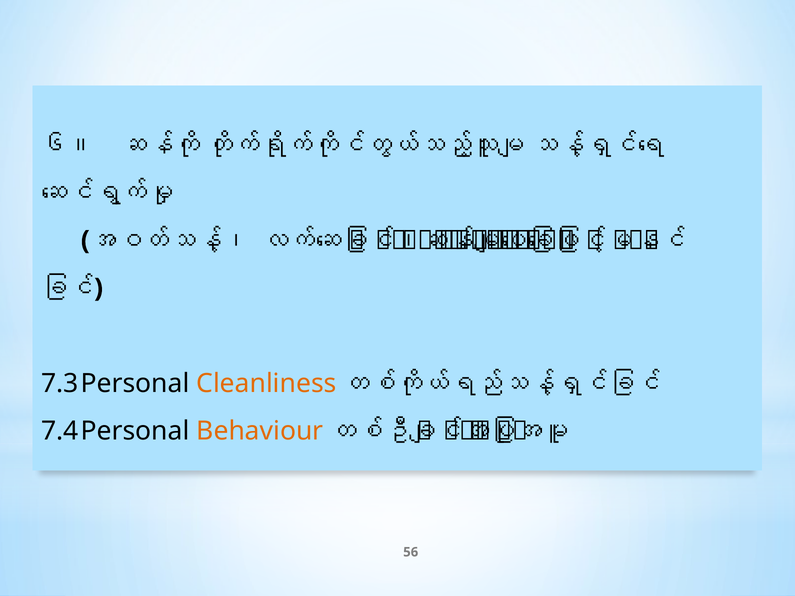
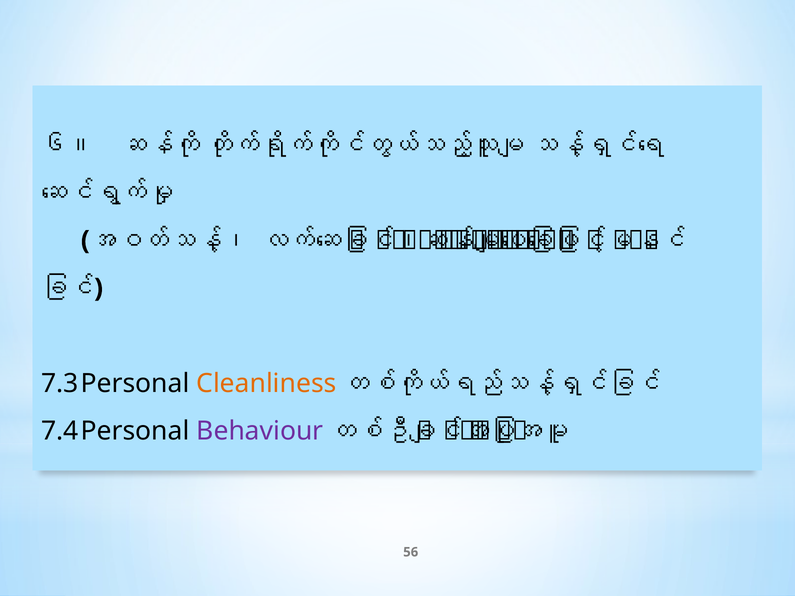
Behaviour colour: orange -> purple (260, 431)
